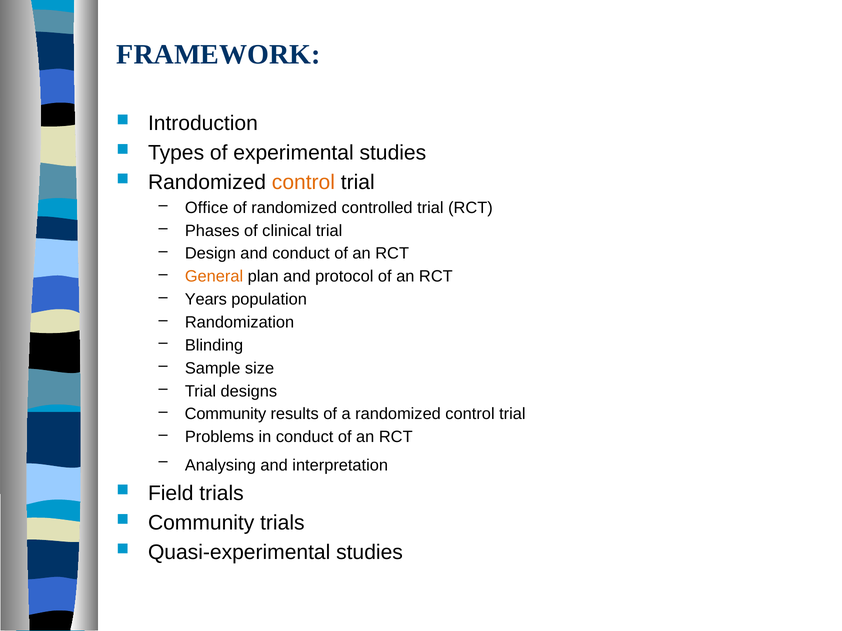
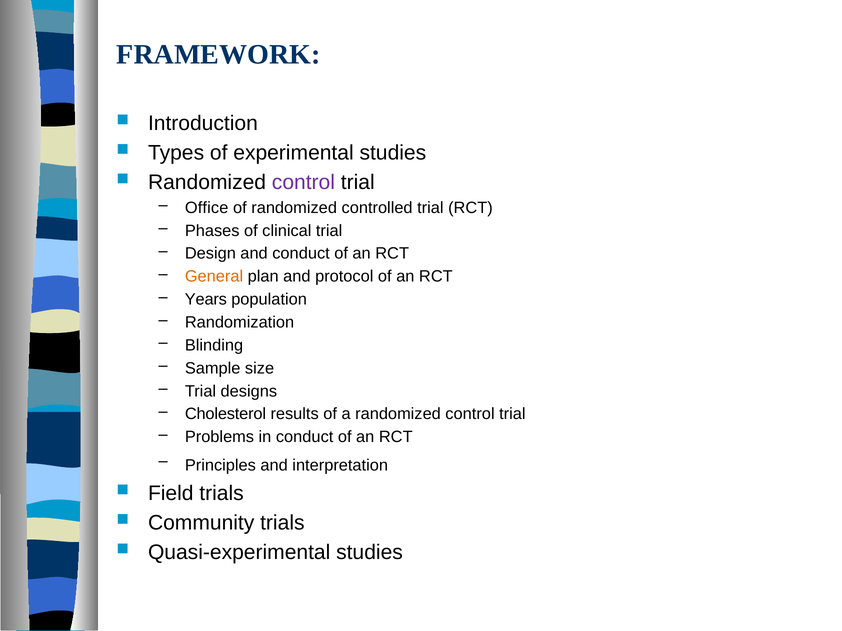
control colour: orange -> purple (303, 183)
Community: Community -> Cholesterol (225, 414)
Analysing: Analysing -> Principles (220, 466)
